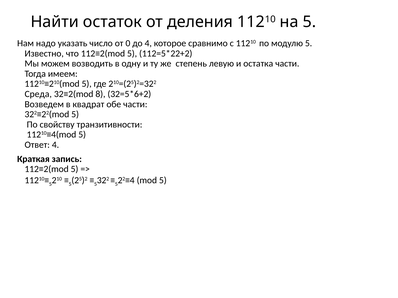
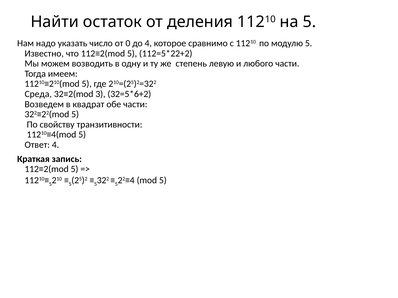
остатка: остатка -> любого (258, 64)
8: 8 -> 3 (100, 94)
